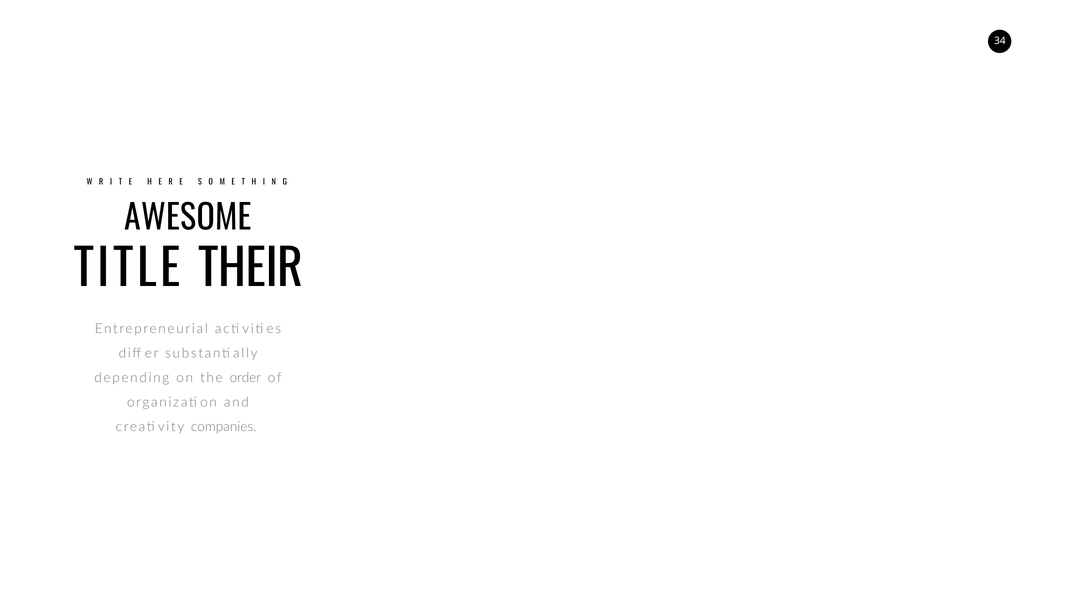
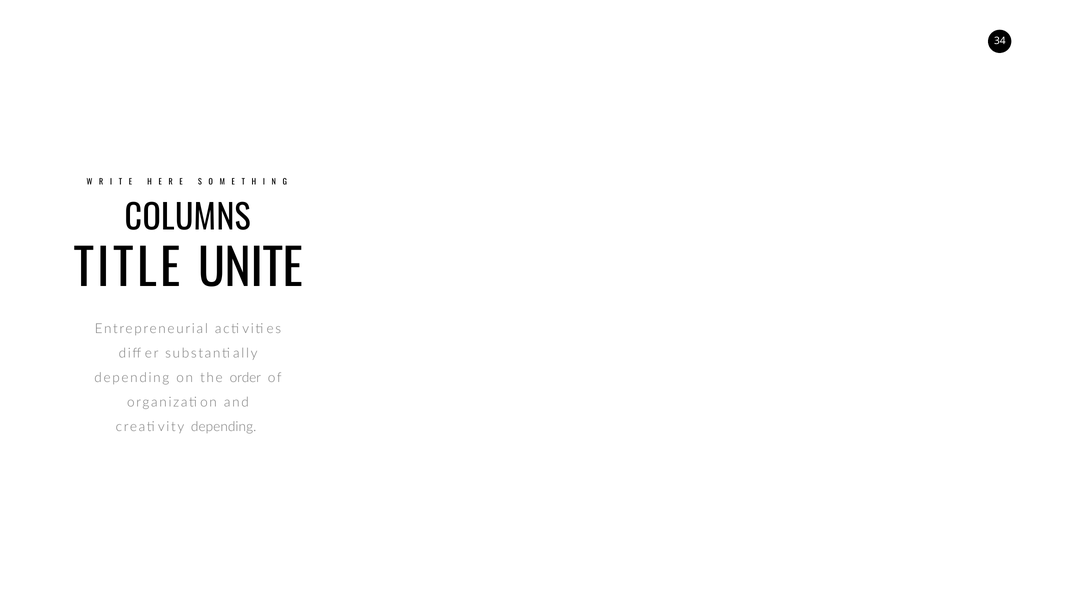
AWESOME: AWESOME -> COLUMNS (188, 218)
THEIR: THEIR -> UNITE (251, 270)
creativity companies: companies -> depending (224, 426)
